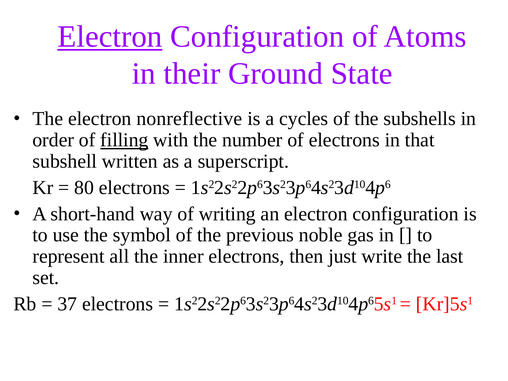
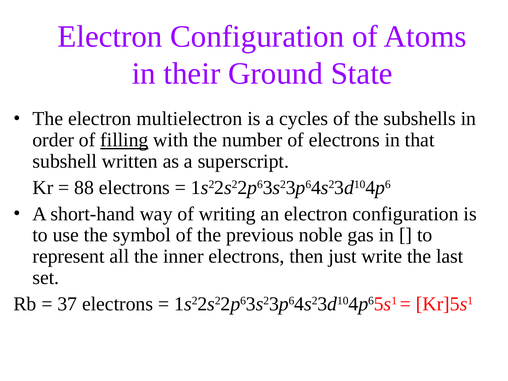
Electron underline: present -> none (110, 36)
nonreflective: nonreflective -> multielectron (189, 119)
80: 80 -> 88 (84, 188)
